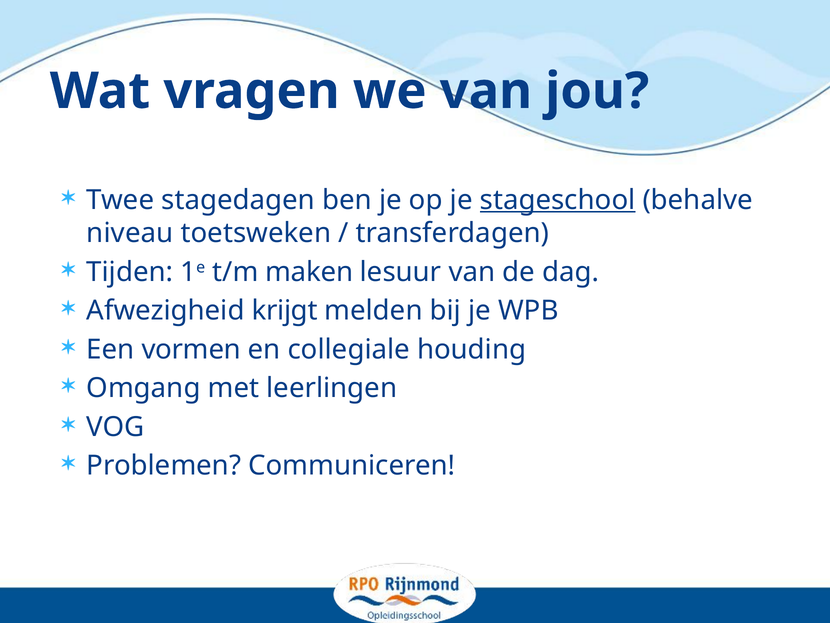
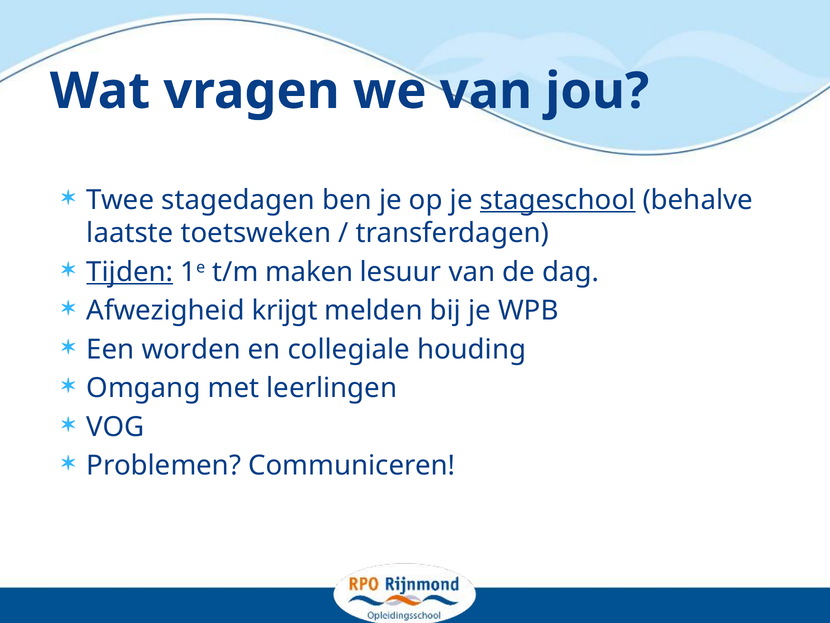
niveau: niveau -> laatste (130, 233)
Tijden underline: none -> present (130, 272)
vormen: vormen -> worden (191, 349)
